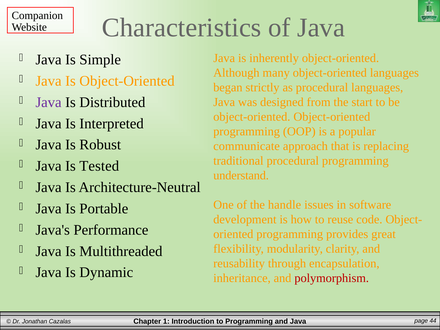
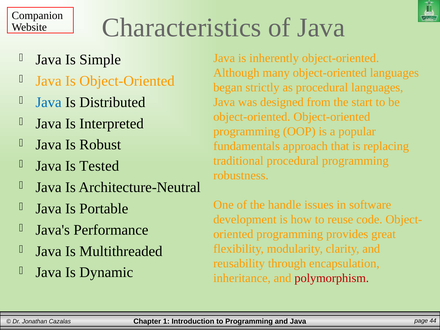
Java colour: purple -> blue (49, 102)
communicate: communicate -> fundamentals (247, 146)
understand: understand -> robustness (241, 175)
